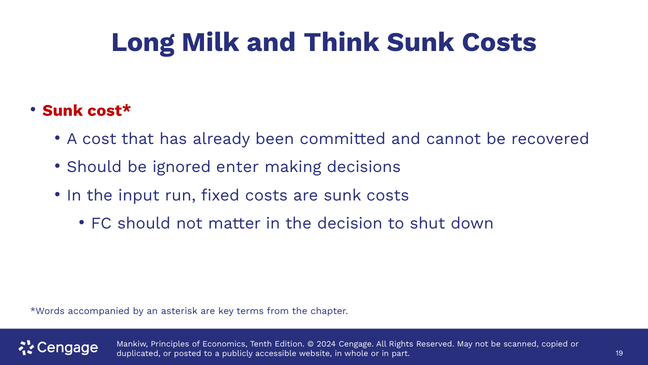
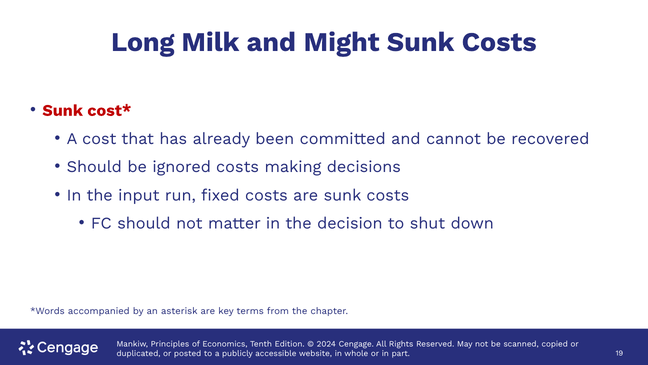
Think: Think -> Might (342, 42)
ignored enter: enter -> costs (238, 167)
